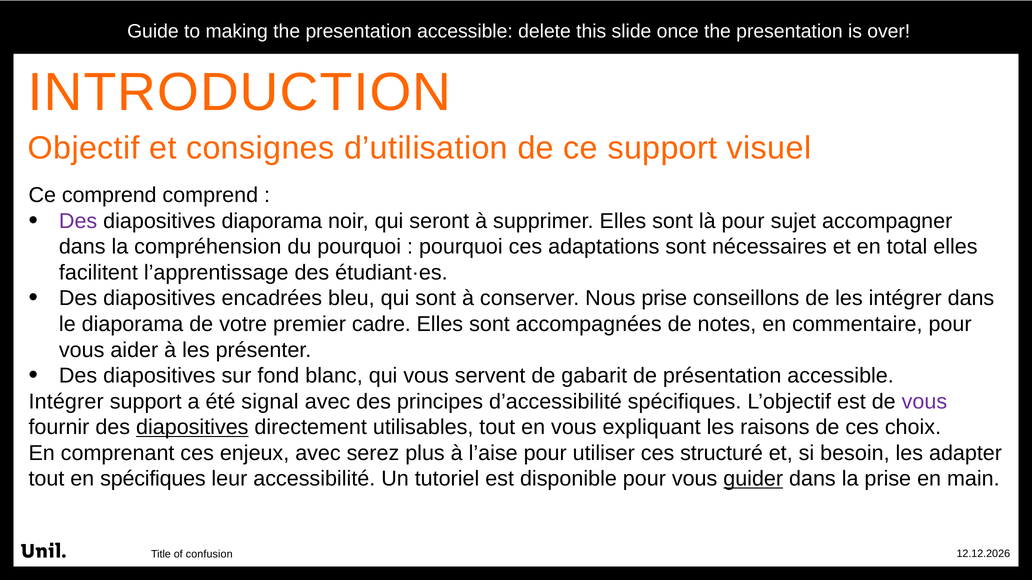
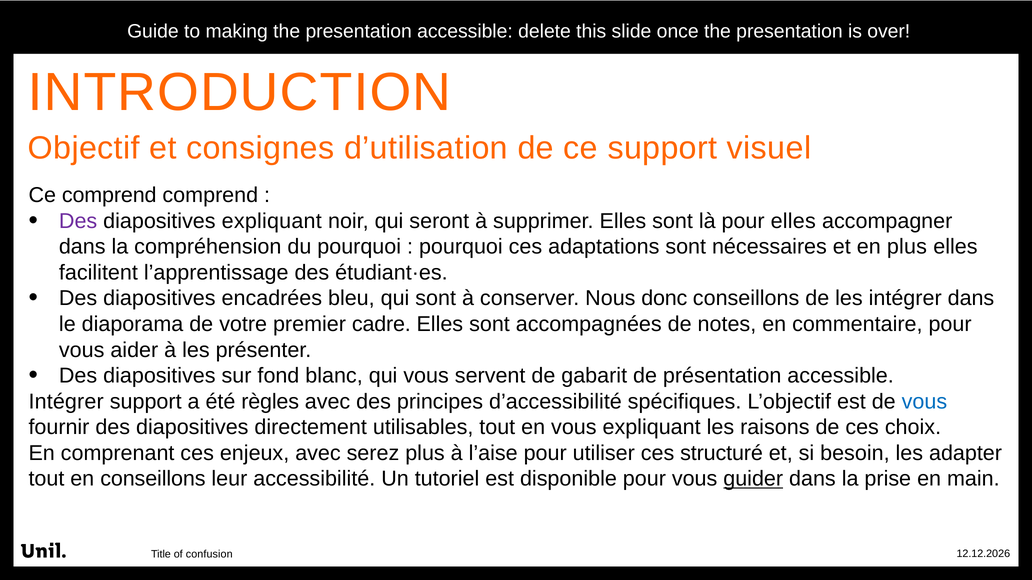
diapositives diaporama: diaporama -> expliquant (272, 221)
pour sujet: sujet -> elles (793, 221)
en total: total -> plus (907, 247)
Nous prise: prise -> donc (664, 299)
signal: signal -> règles (270, 402)
vous colour: purple -> blue (924, 402)
diapositives underline: present -> none (192, 428)
en spécifiques: spécifiques -> conseillons (153, 479)
